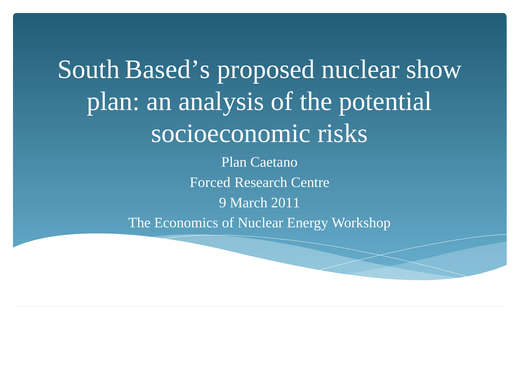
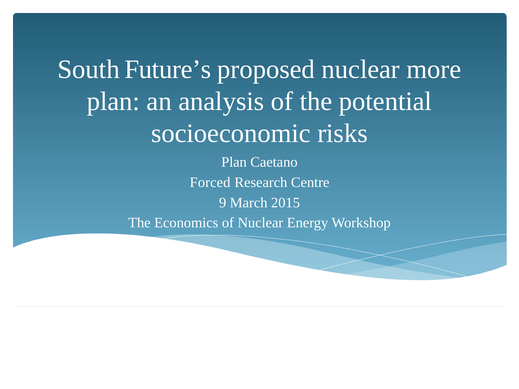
Based’s: Based’s -> Future’s (168, 69)
show: show -> more (434, 69)
2011: 2011 -> 2015 (286, 203)
